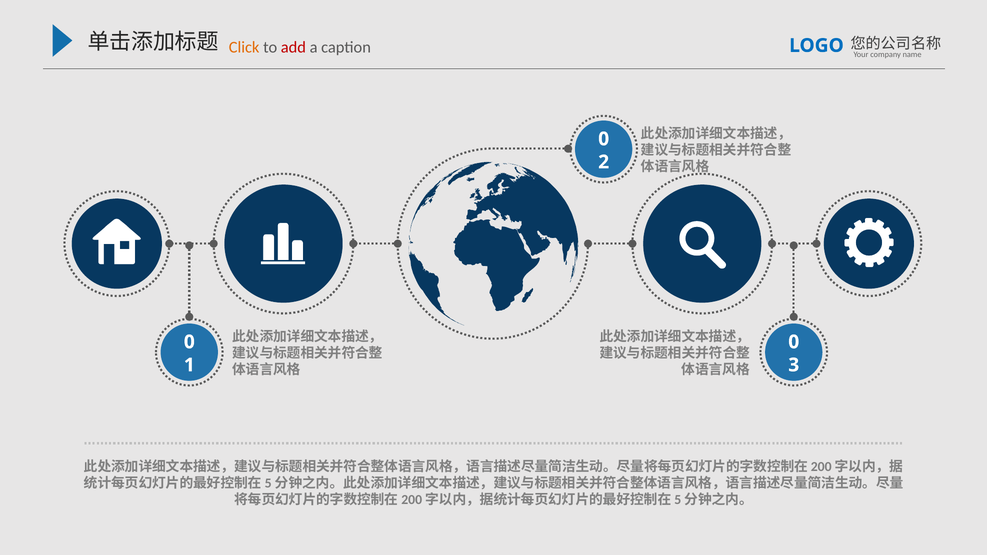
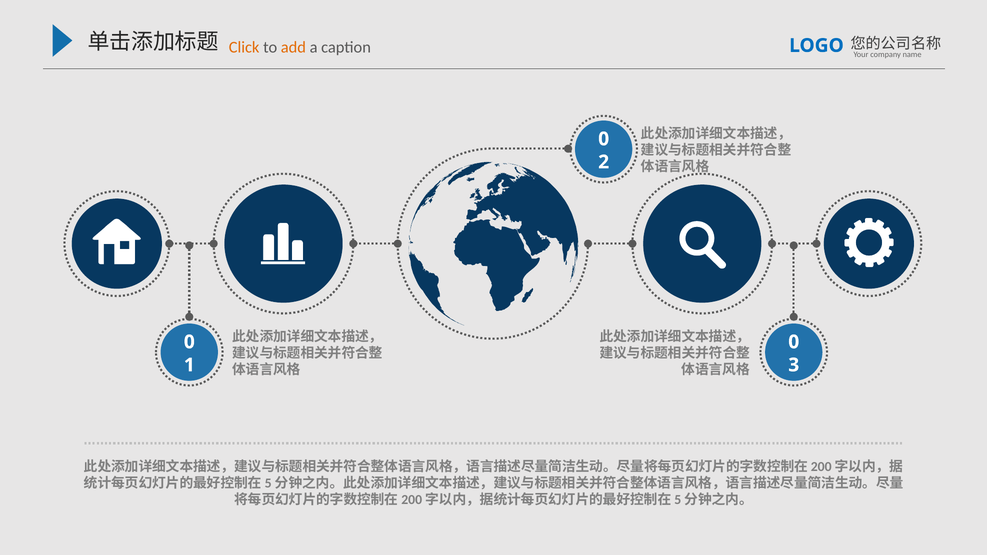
add colour: red -> orange (293, 47)
